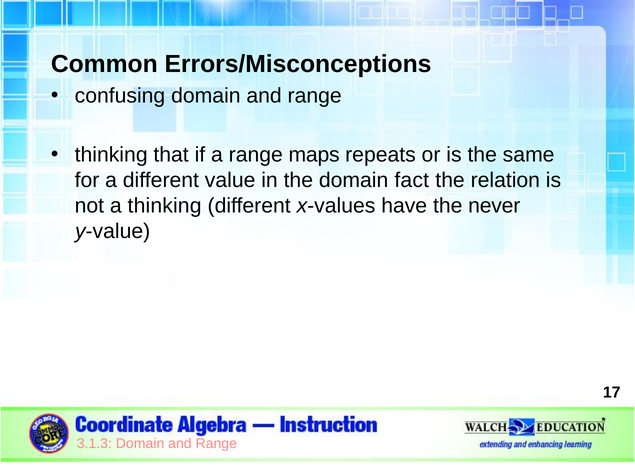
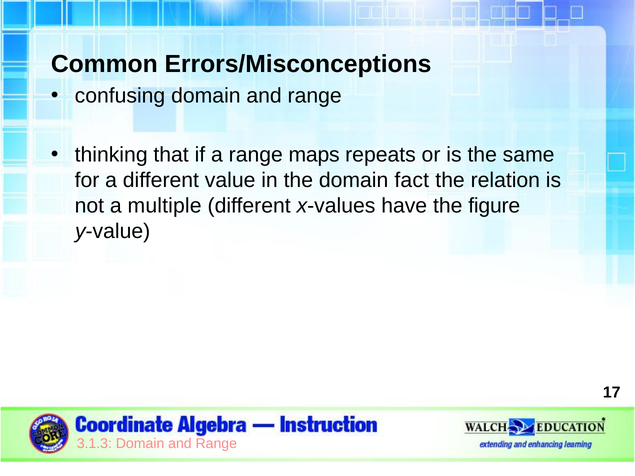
a thinking: thinking -> multiple (165, 206)
never: never -> figure (494, 206)
